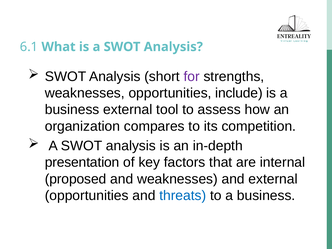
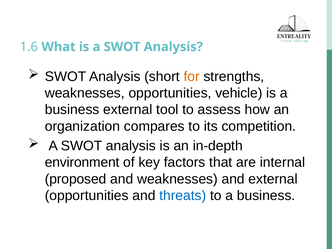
6.1: 6.1 -> 1.6 (29, 47)
for colour: purple -> orange (192, 76)
include: include -> vehicle (239, 93)
presentation: presentation -> environment (82, 162)
